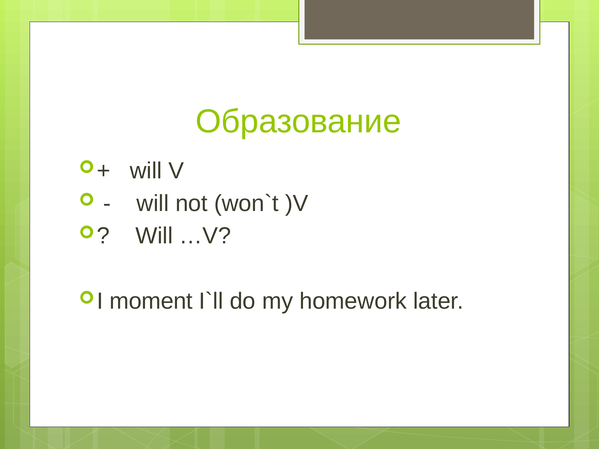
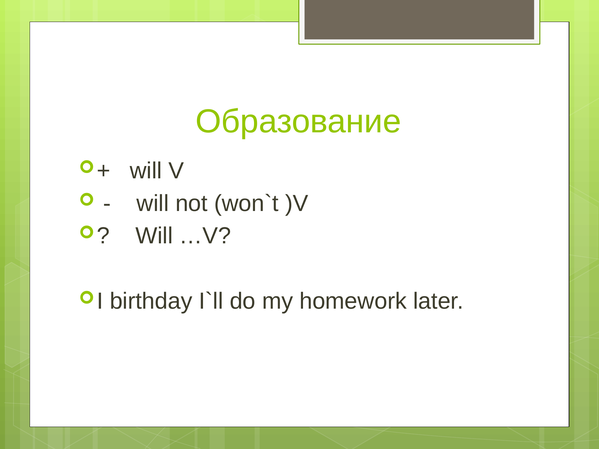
moment: moment -> birthday (151, 301)
